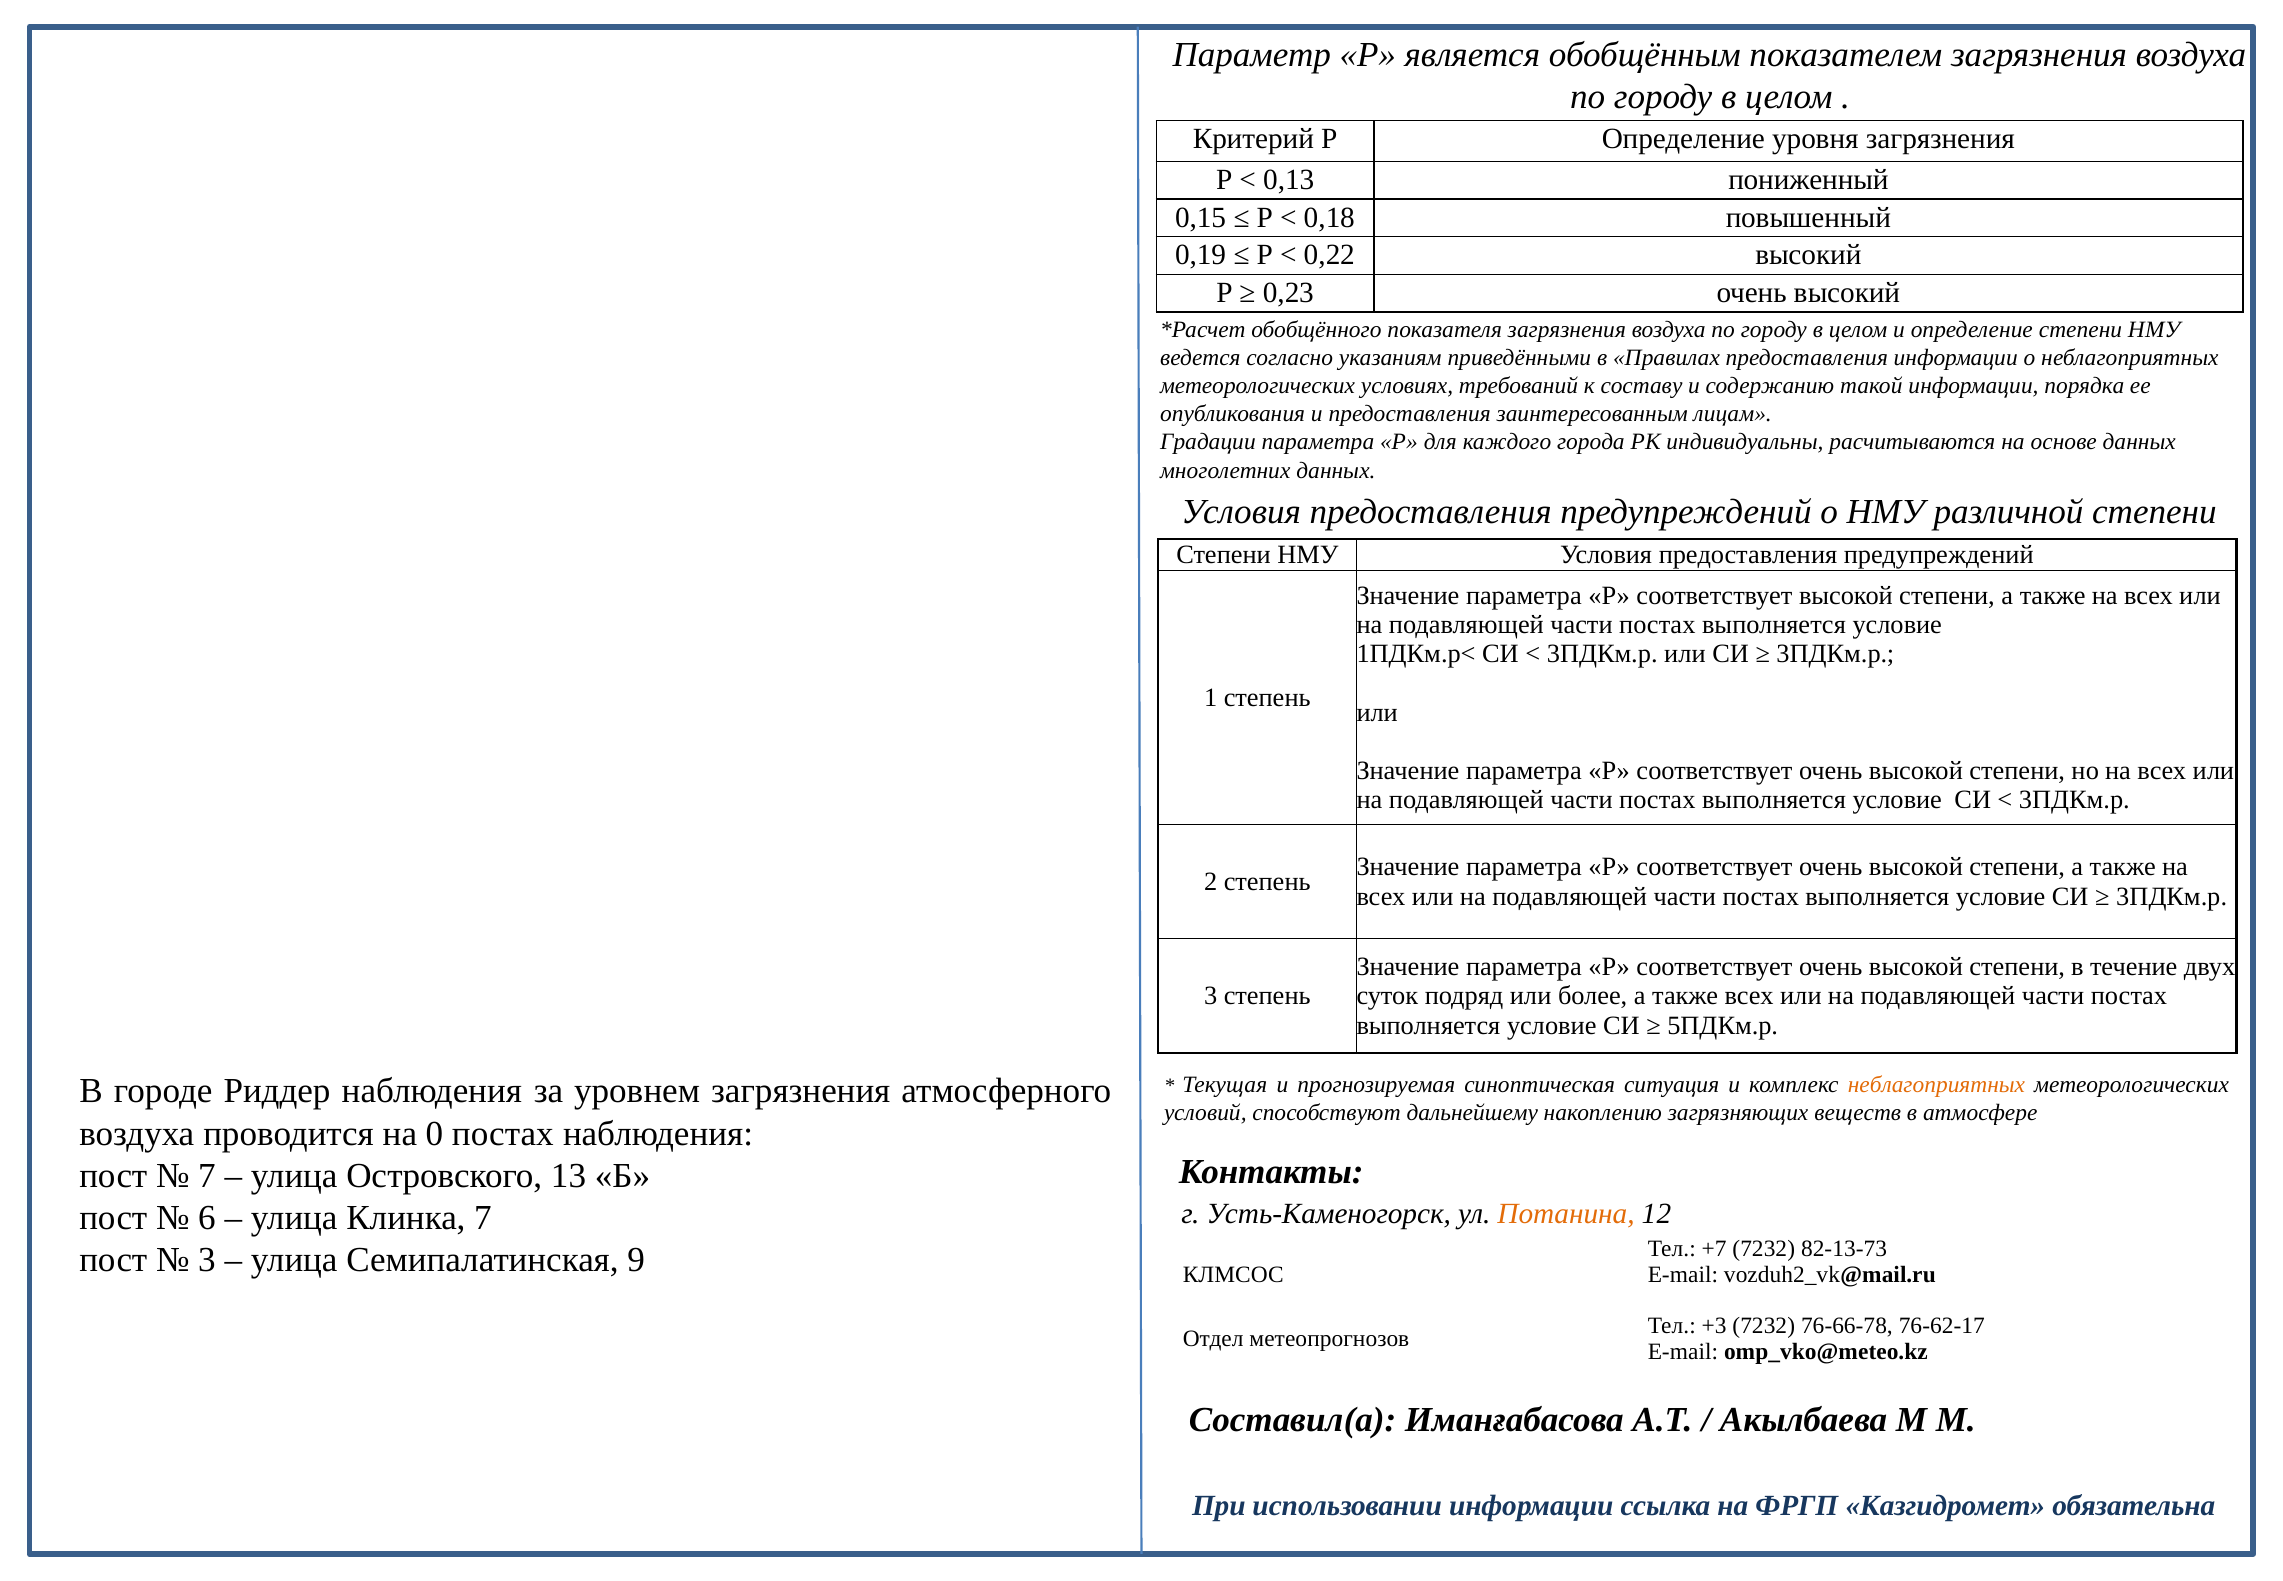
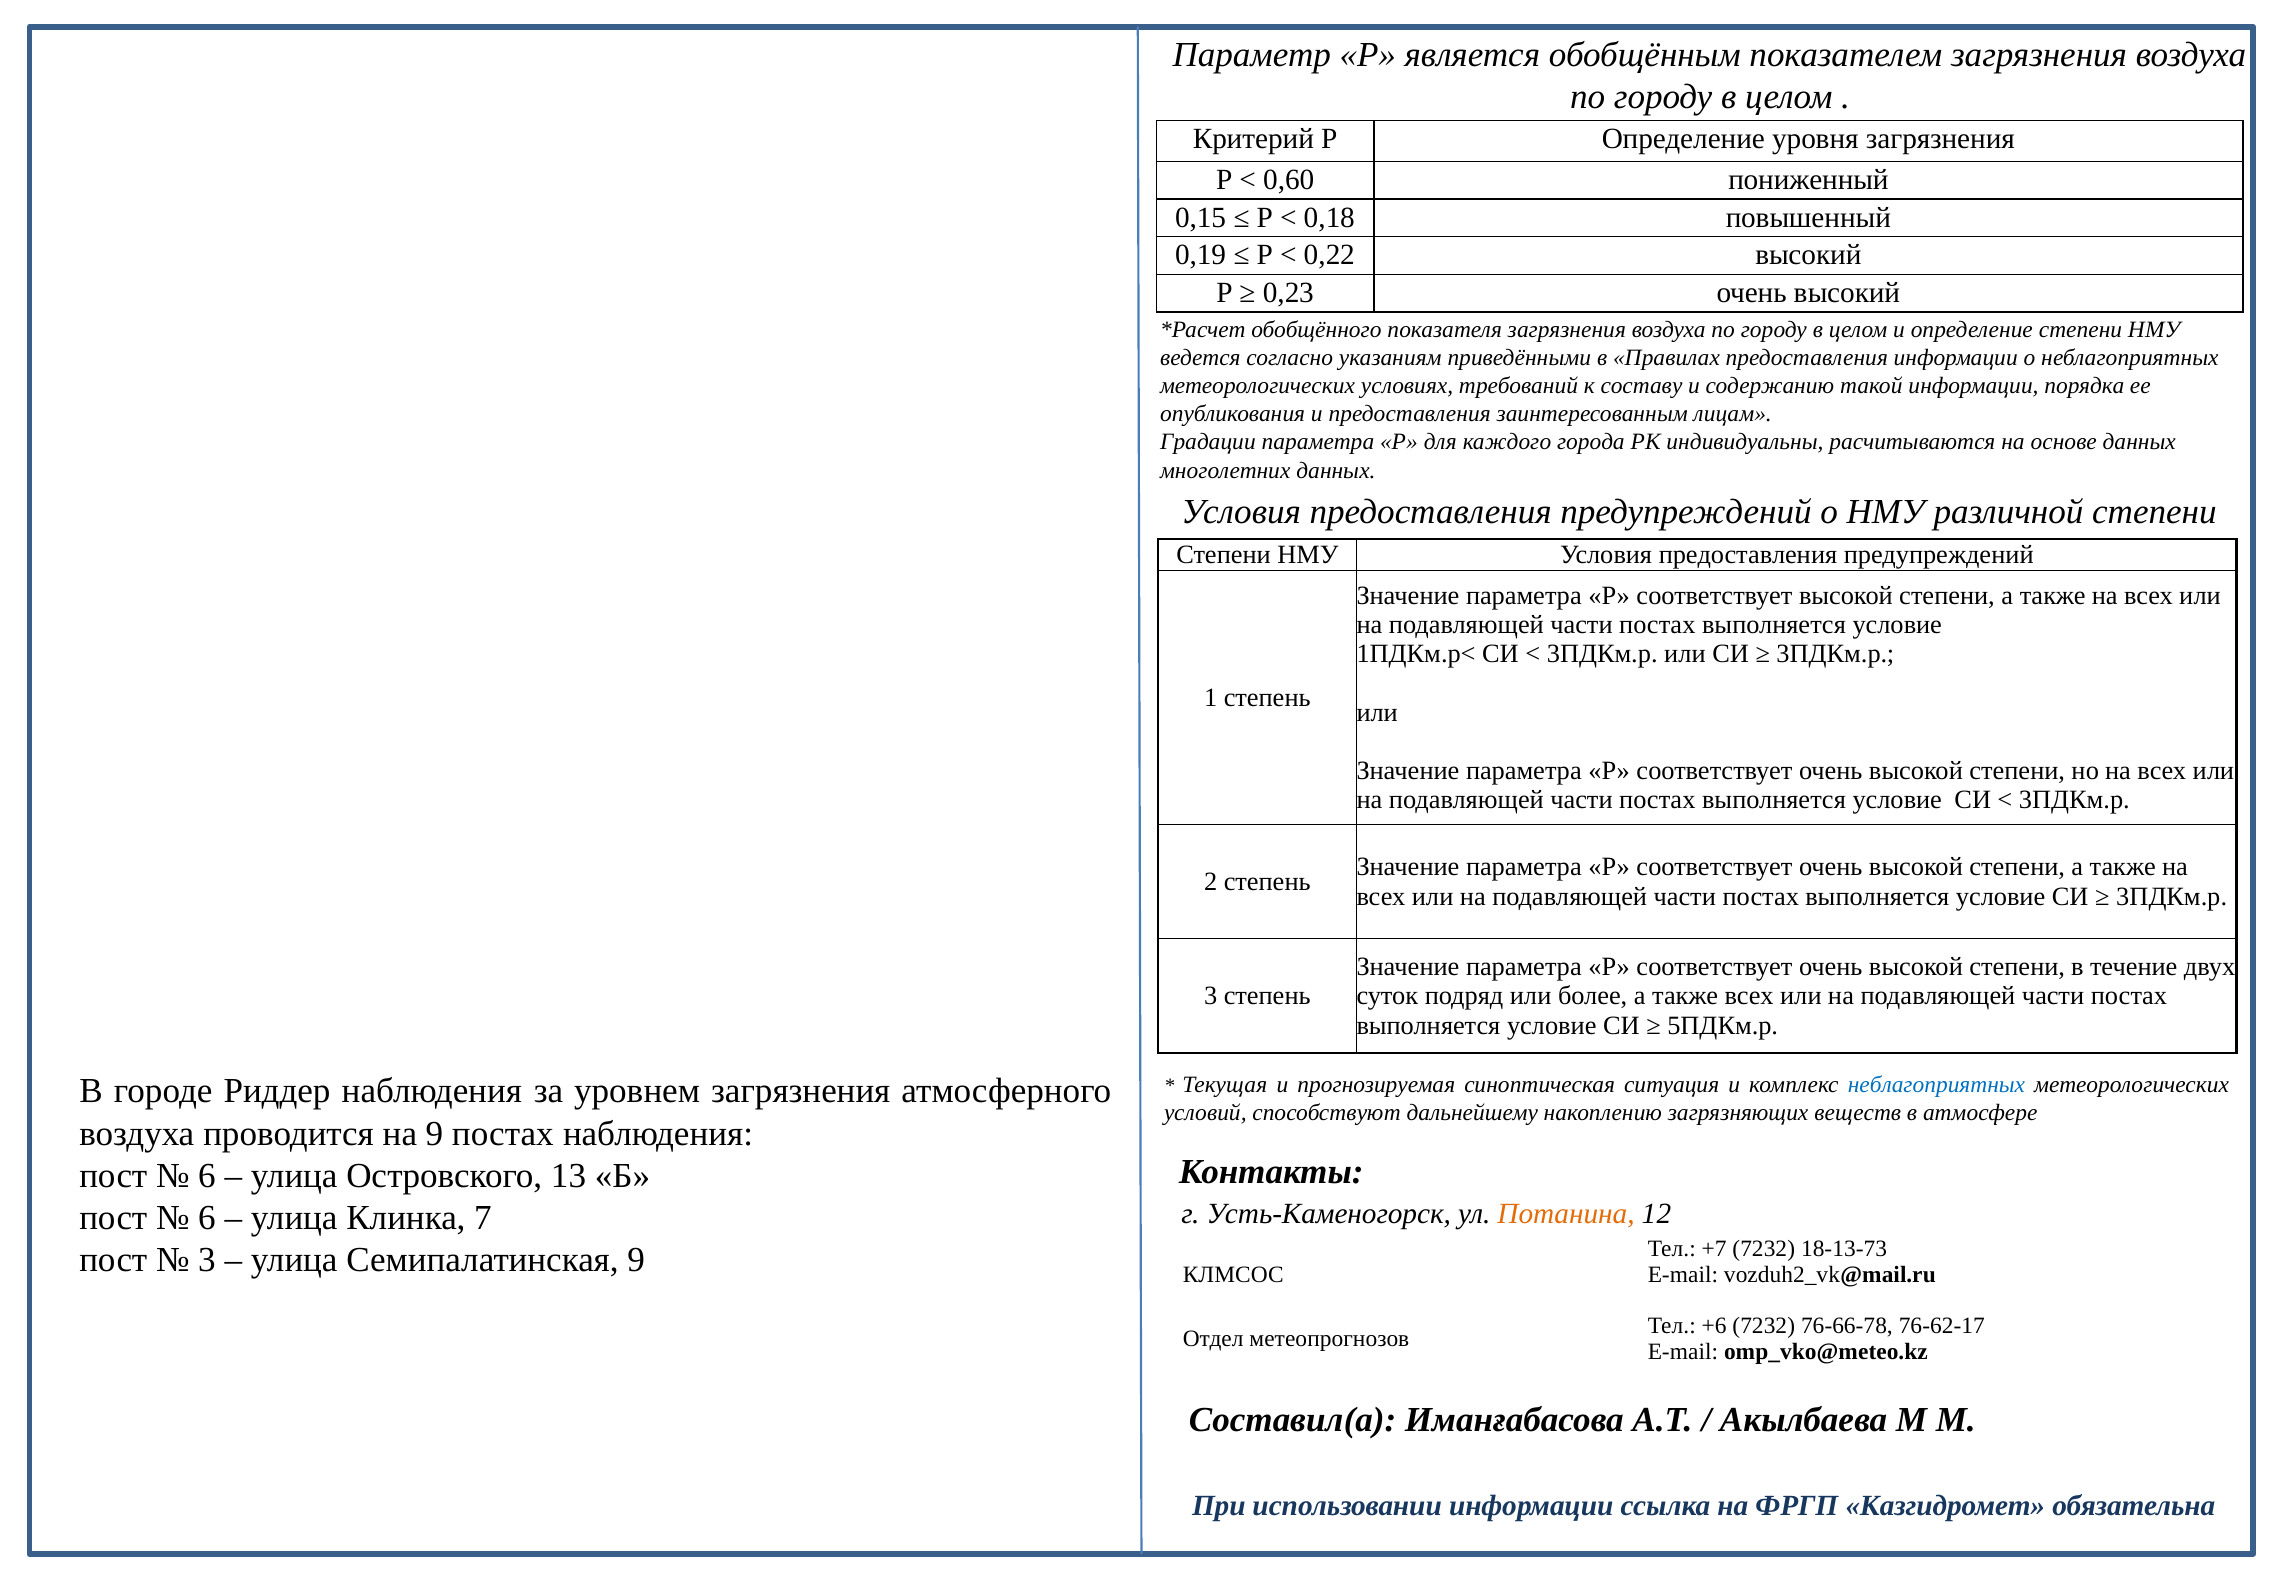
0,13: 0,13 -> 0,60 (1289, 180)
неблагоприятных colour: orange -> blue (1936, 1084)
на 0: 0 -> 9 (434, 1133)
7: 7 -> 6 (207, 1175)
82-13-73: 82-13-73 -> 18-13-73 (1844, 1248)
+3: +3 -> +6 (1714, 1325)
